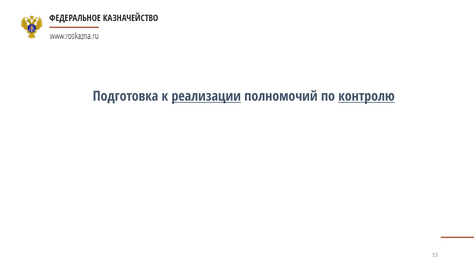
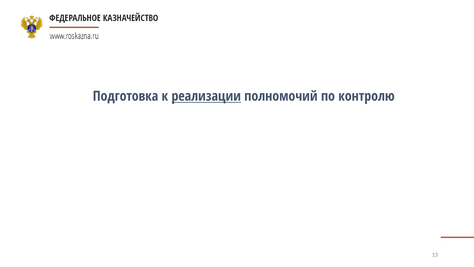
контролю underline: present -> none (367, 96)
